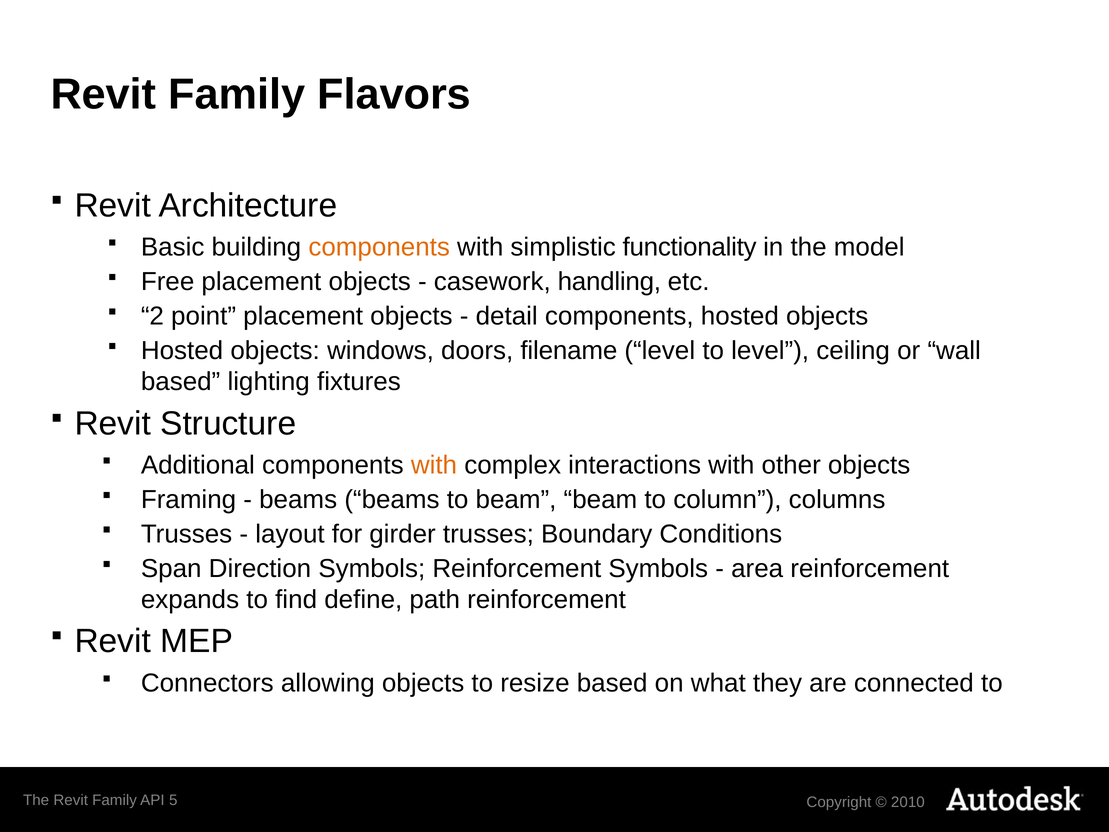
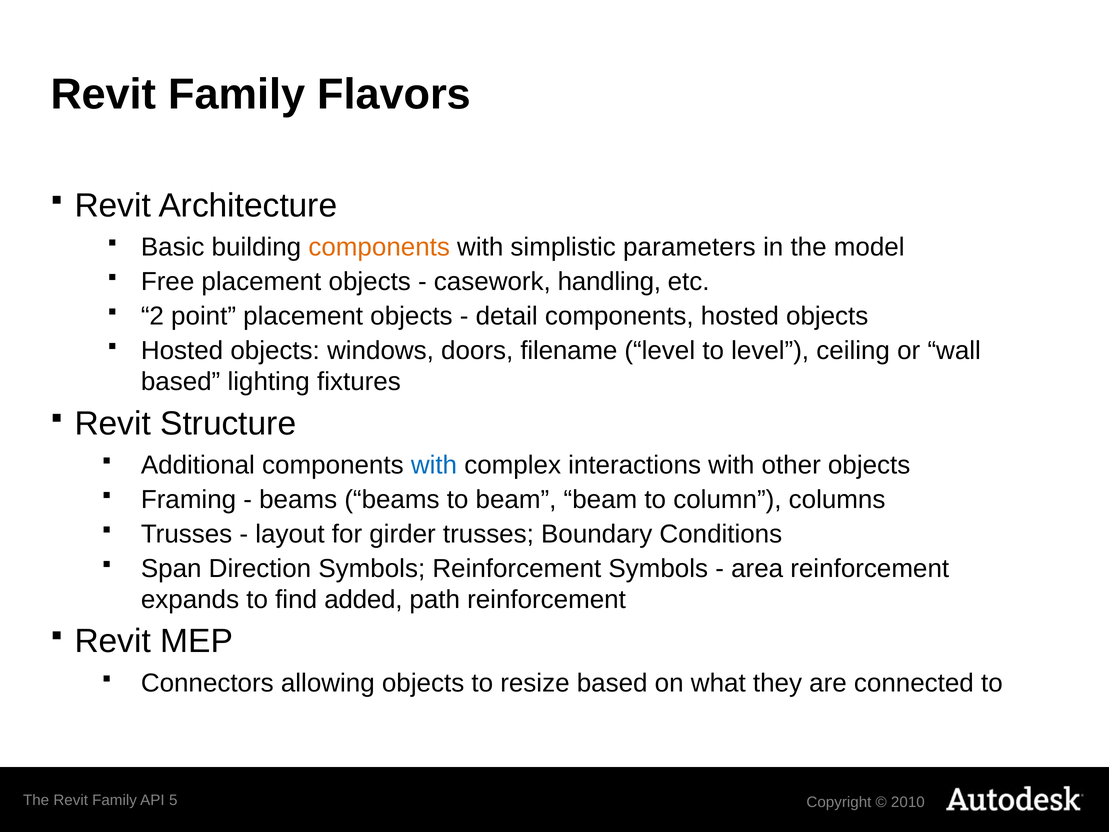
functionality: functionality -> parameters (689, 247)
with colour: orange -> blue (434, 465)
define: define -> added (363, 599)
